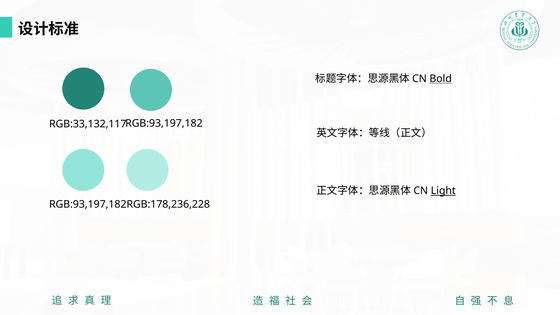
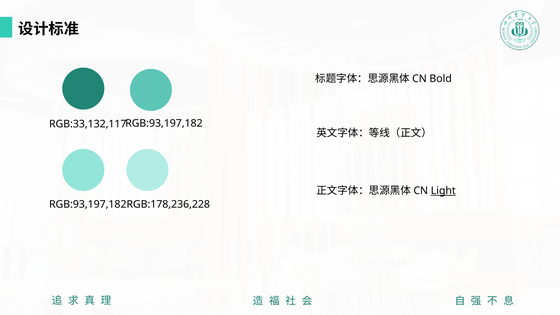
Bold underline: present -> none (441, 79)
